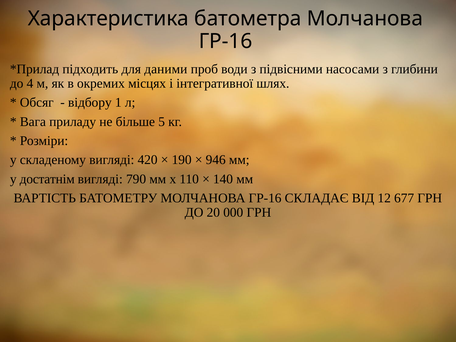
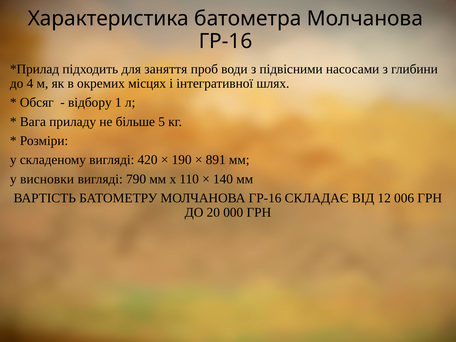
даними: даними -> заняття (166, 69)
946: 946 -> 891 (216, 160)
достатнім: достатнім -> висновки (47, 179)
677: 677 -> 006 (404, 198)
